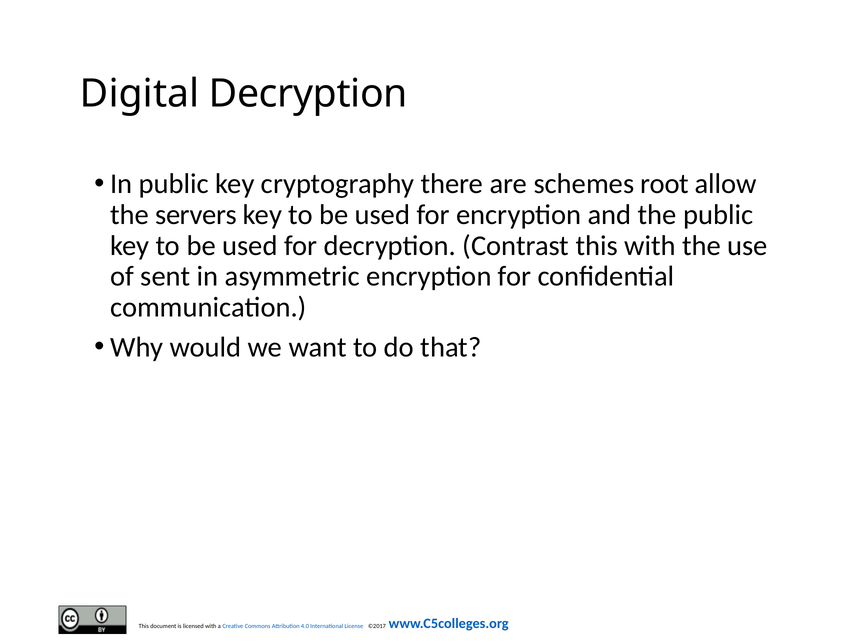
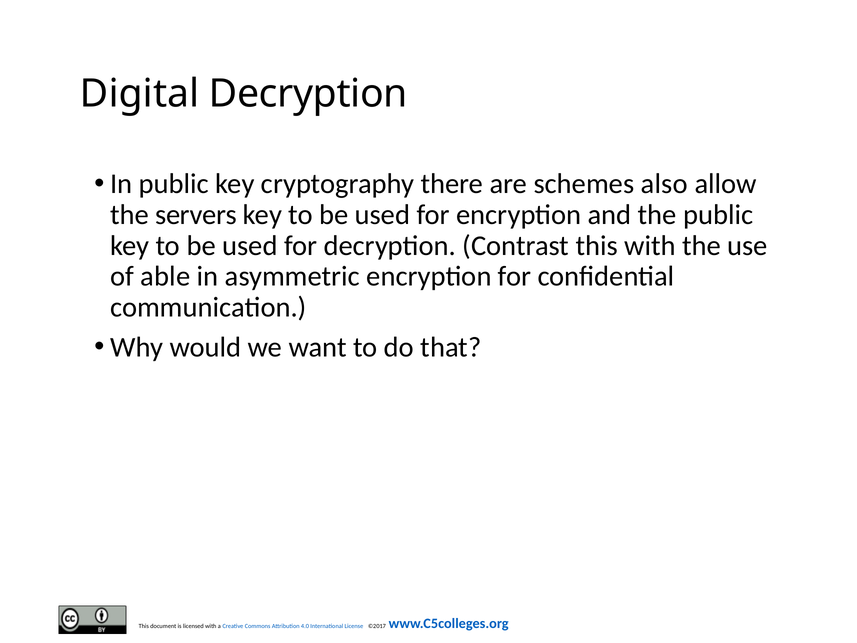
root: root -> also (664, 184)
sent: sent -> able (165, 276)
